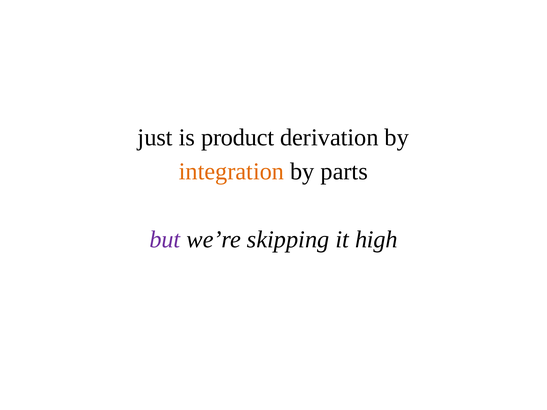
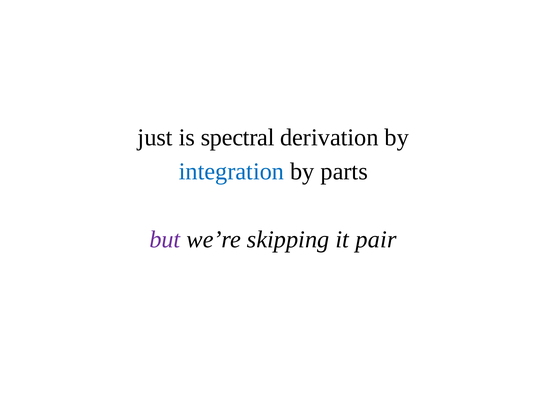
product: product -> spectral (238, 138)
integration colour: orange -> blue (231, 172)
high: high -> pair (376, 240)
